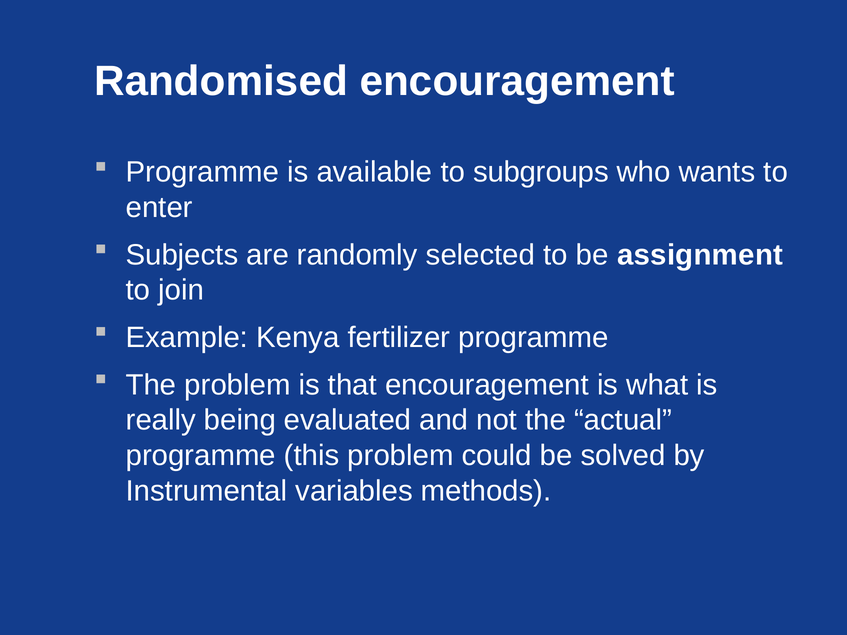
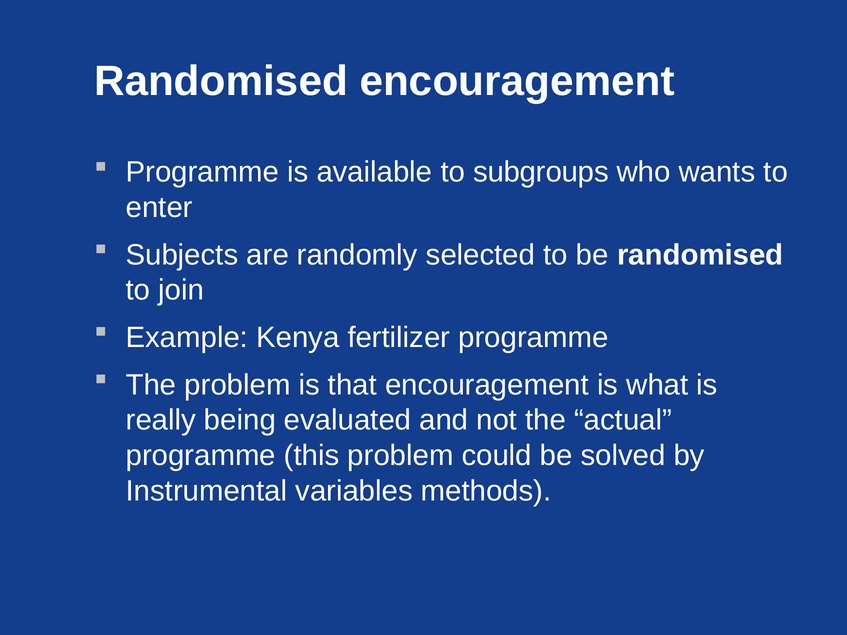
be assignment: assignment -> randomised (700, 255)
